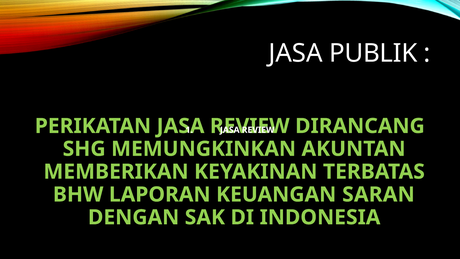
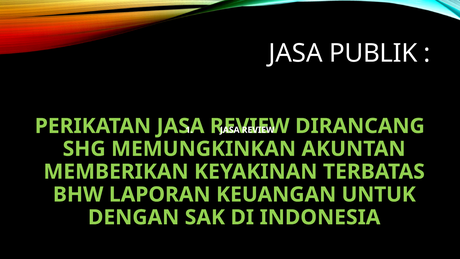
SARAN: SARAN -> UNTUK (379, 194)
